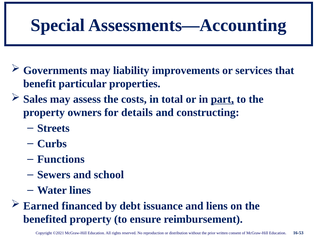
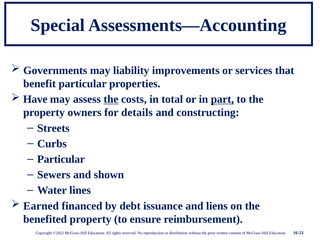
Sales: Sales -> Have (35, 99)
the underline: none -> present (111, 99)
Functions: Functions -> Particular (61, 159)
school: school -> shown (109, 175)
